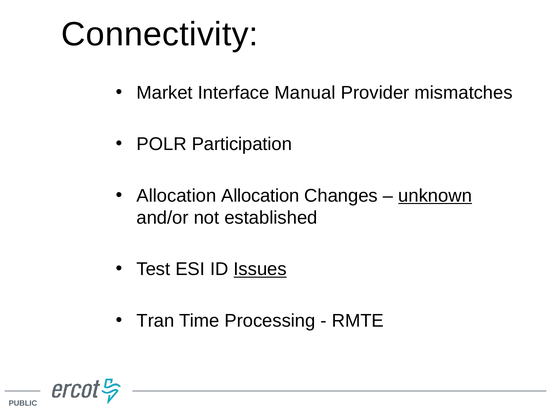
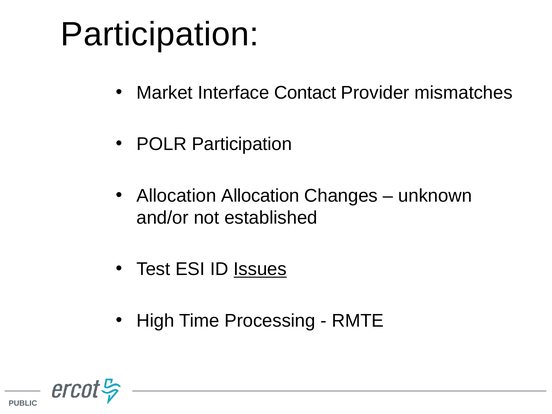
Connectivity: Connectivity -> Participation (160, 35)
Manual: Manual -> Contact (305, 93)
unknown underline: present -> none (435, 196)
Tran: Tran -> High (155, 321)
